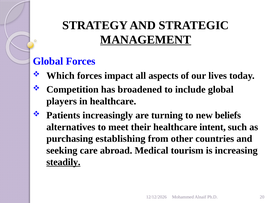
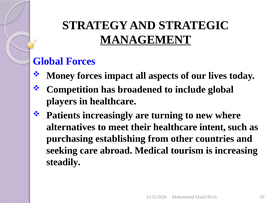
Which: Which -> Money (61, 76)
beliefs: beliefs -> where (228, 115)
steadily underline: present -> none (63, 162)
